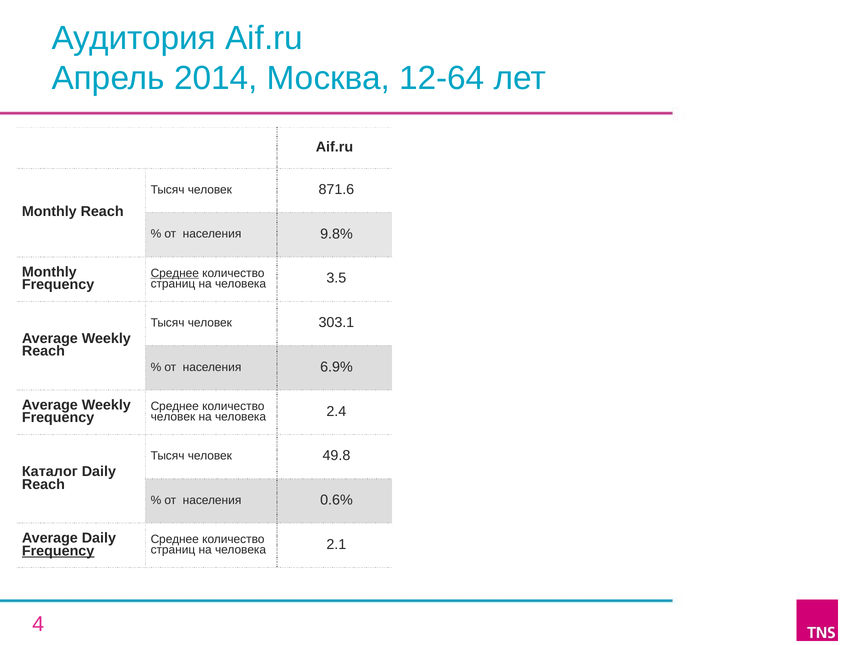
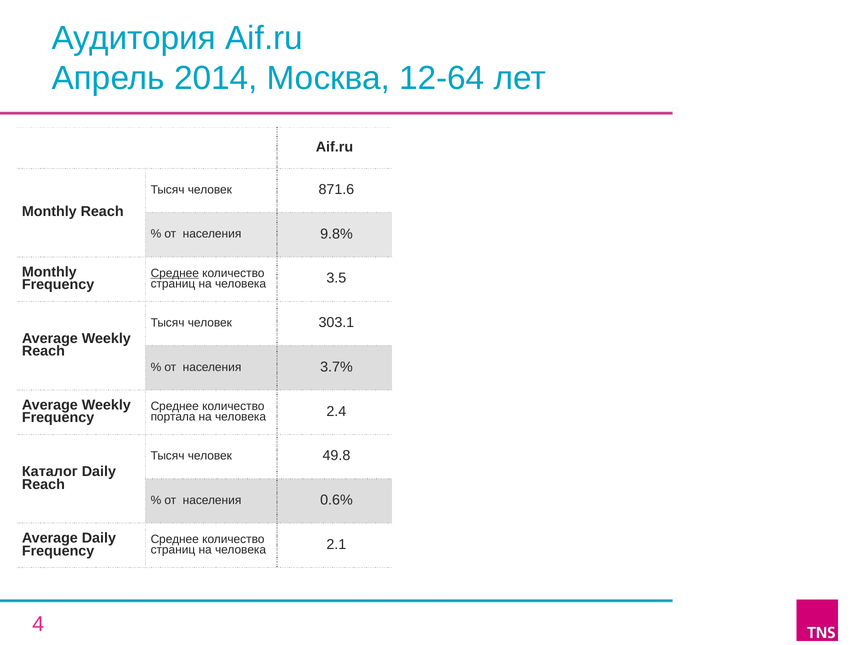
6.9%: 6.9% -> 3.7% (336, 367)
человек: человек -> портала (173, 417)
Frequency underline: present -> none (58, 551)
